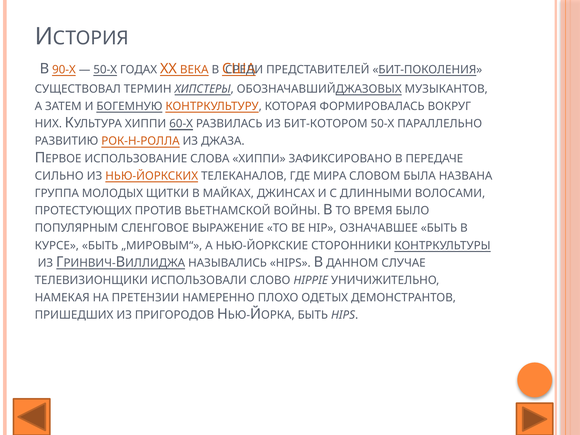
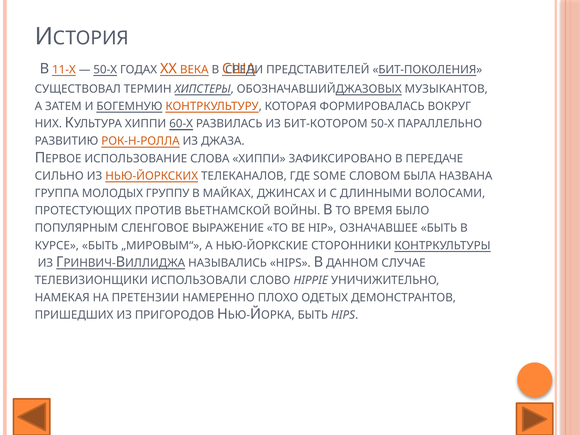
90-Х: 90-Х -> 11-Х (64, 70)
МИРА: МИРА -> SOME (330, 176)
ЩИТКИ: ЩИТКИ -> ГРУППУ (168, 193)
